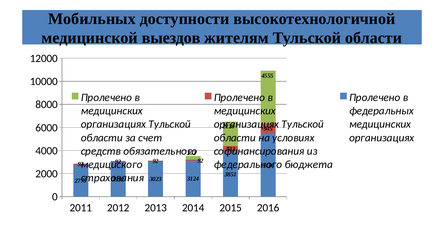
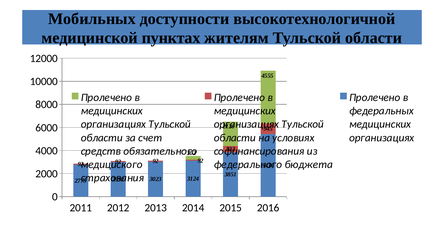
выездов: выездов -> пунктах (171, 38)
